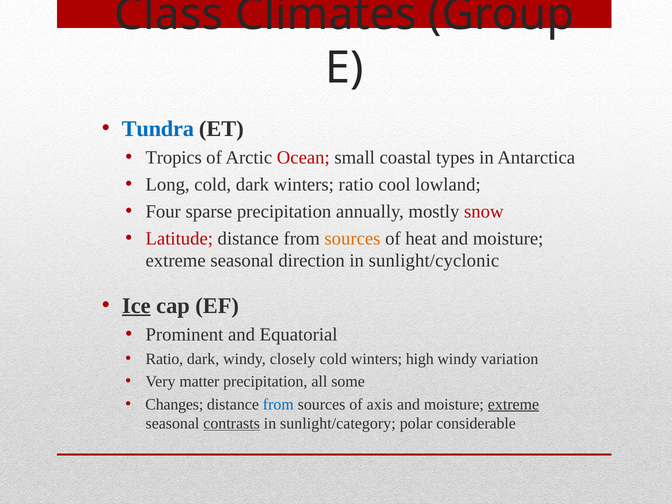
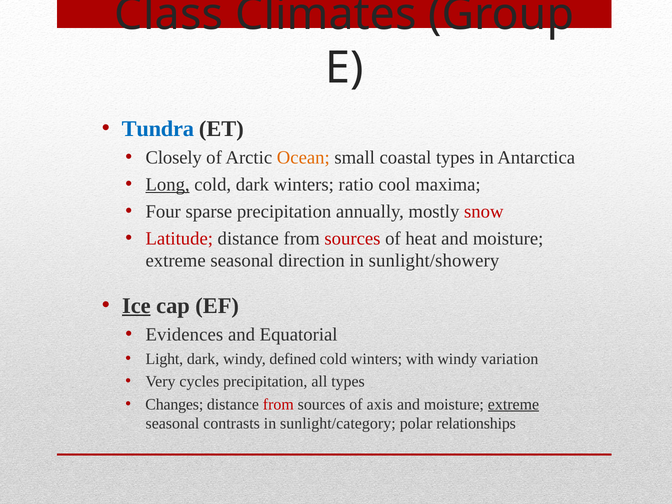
Tropics: Tropics -> Closely (174, 158)
Ocean colour: red -> orange (303, 158)
Long underline: none -> present (168, 185)
lowland: lowland -> maxima (448, 185)
sources colour: orange -> red (352, 238)
sunlight/cyclonic: sunlight/cyclonic -> sunlight/showery (434, 261)
Prominent: Prominent -> Evidences (184, 335)
Ratio: Ratio -> Light (164, 359)
closely: closely -> defined (293, 359)
high: high -> with (420, 359)
matter: matter -> cycles (199, 382)
all some: some -> types (348, 382)
from colour: blue -> red (278, 404)
contrasts underline: present -> none (232, 423)
considerable: considerable -> relationships (476, 423)
